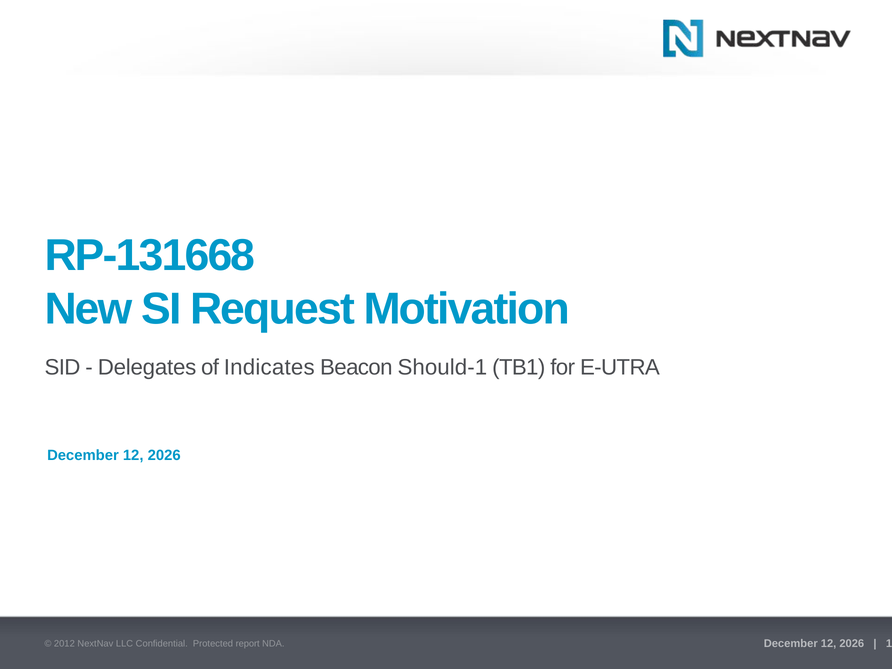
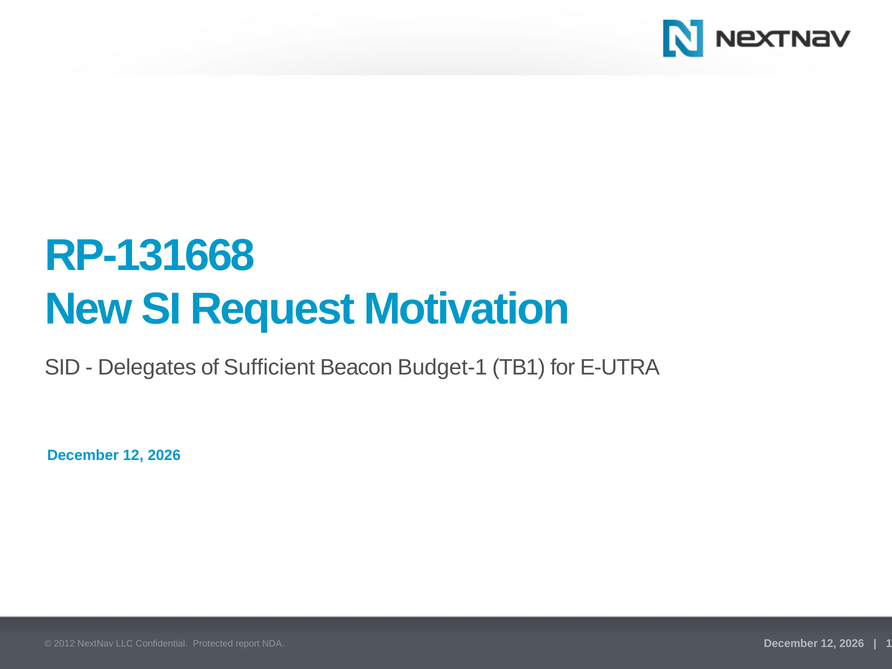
Indicates: Indicates -> Sufficient (269, 367)
Should-1: Should-1 -> Budget-1 (442, 367)
